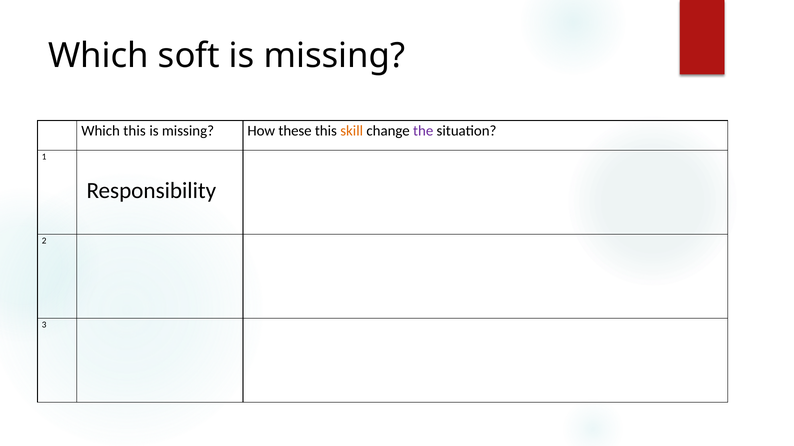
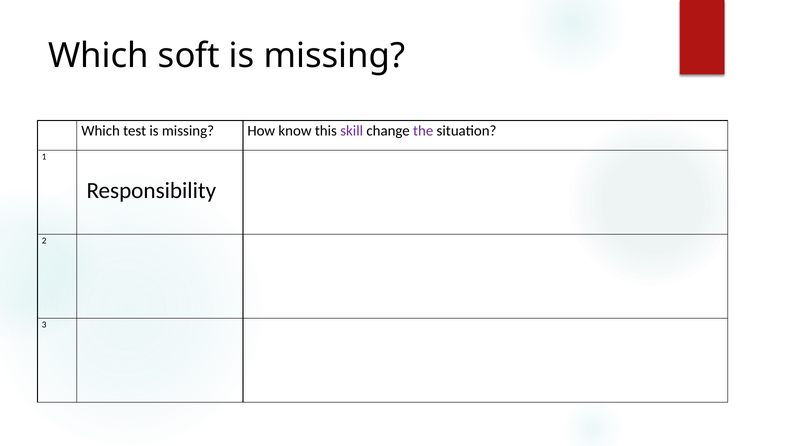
Which this: this -> test (135, 131)
these: these -> know (295, 131)
skill colour: orange -> purple (352, 131)
